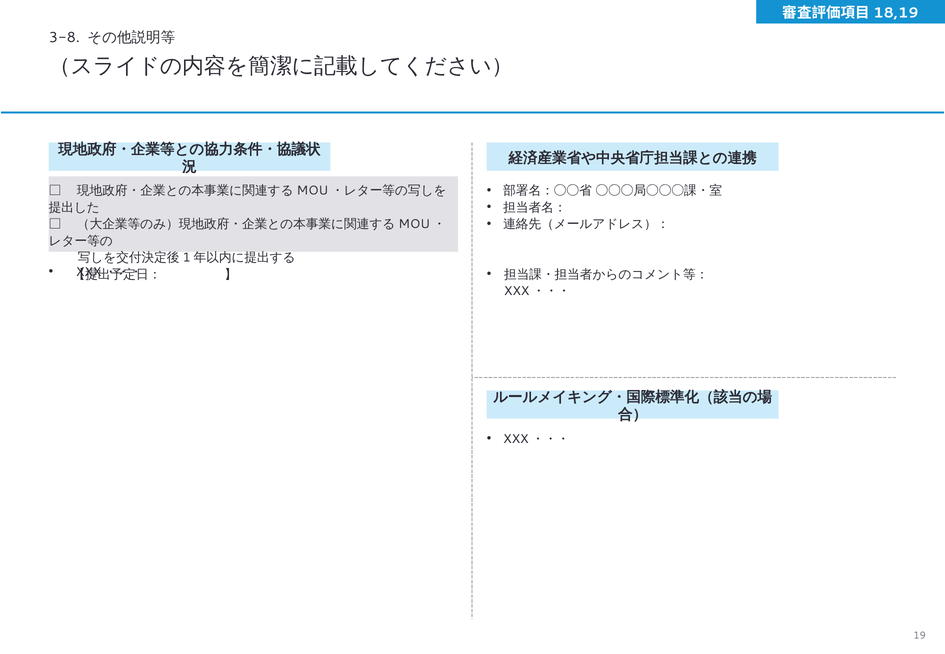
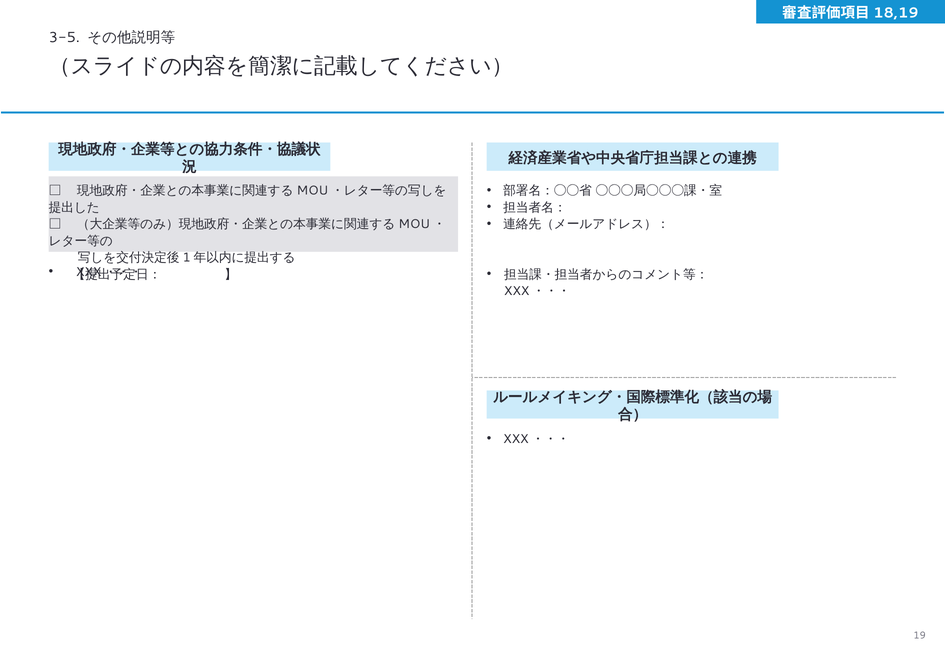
3-8: 3-8 -> 3-5 (64, 37)
